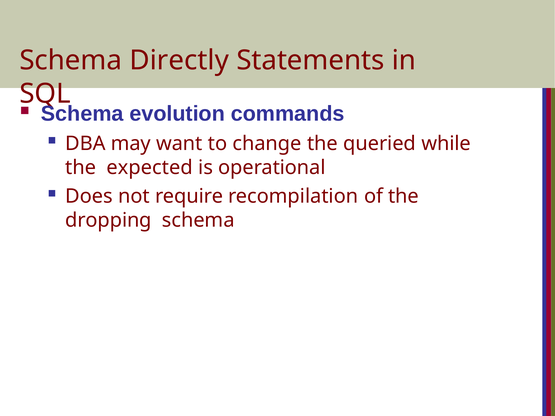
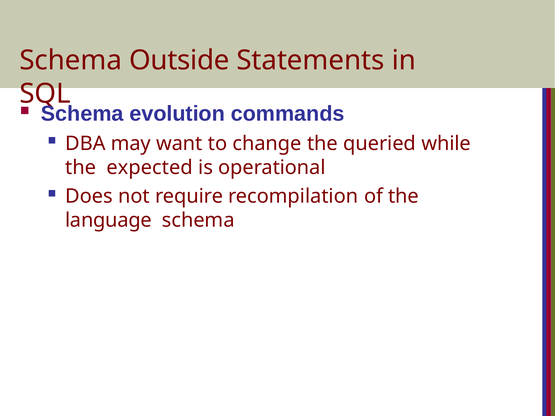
Directly: Directly -> Outside (179, 60)
dropping: dropping -> language (108, 220)
